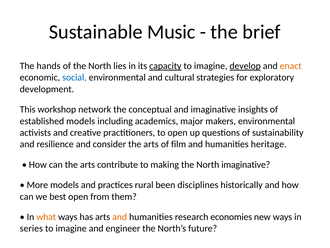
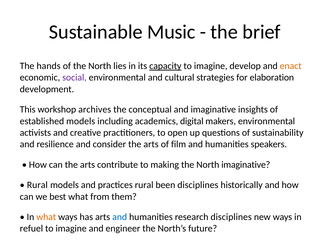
develop underline: present -> none (245, 66)
social colour: blue -> purple (74, 77)
exploratory: exploratory -> elaboration (272, 77)
network: network -> archives (95, 109)
major: major -> digital (192, 121)
heritage: heritage -> speakers (269, 144)
More: More -> Rural (37, 185)
best open: open -> what (78, 196)
and colour: orange -> blue (120, 217)
research economies: economies -> disciplines (231, 217)
series: series -> refuel (31, 228)
